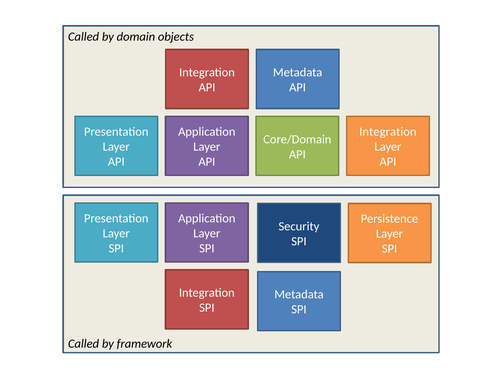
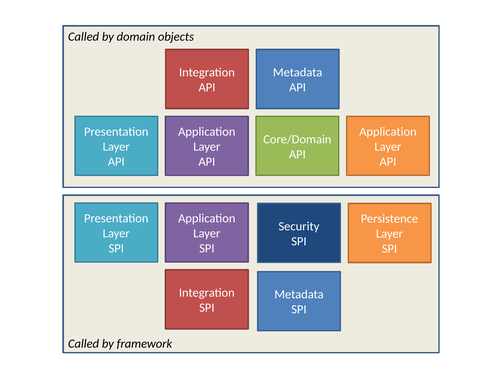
Integration: Integration -> Application (388, 132)
